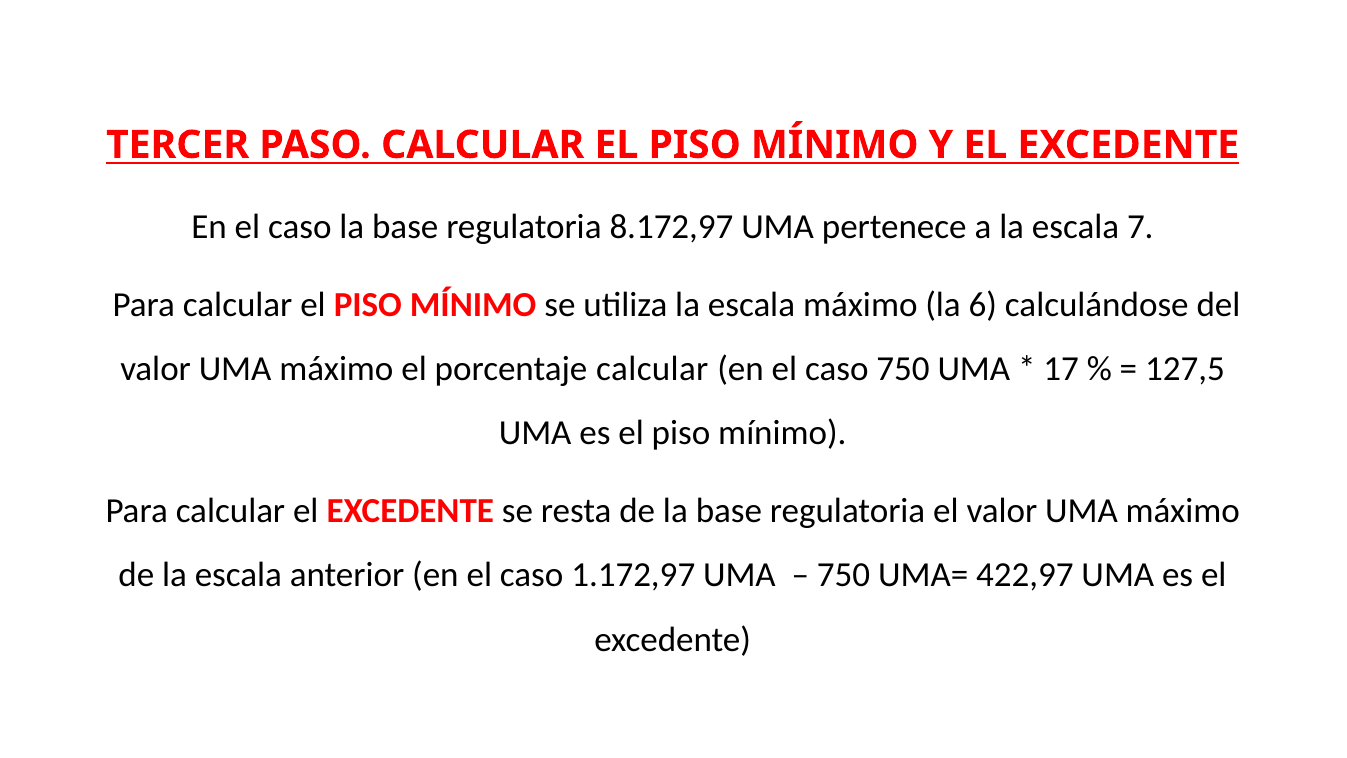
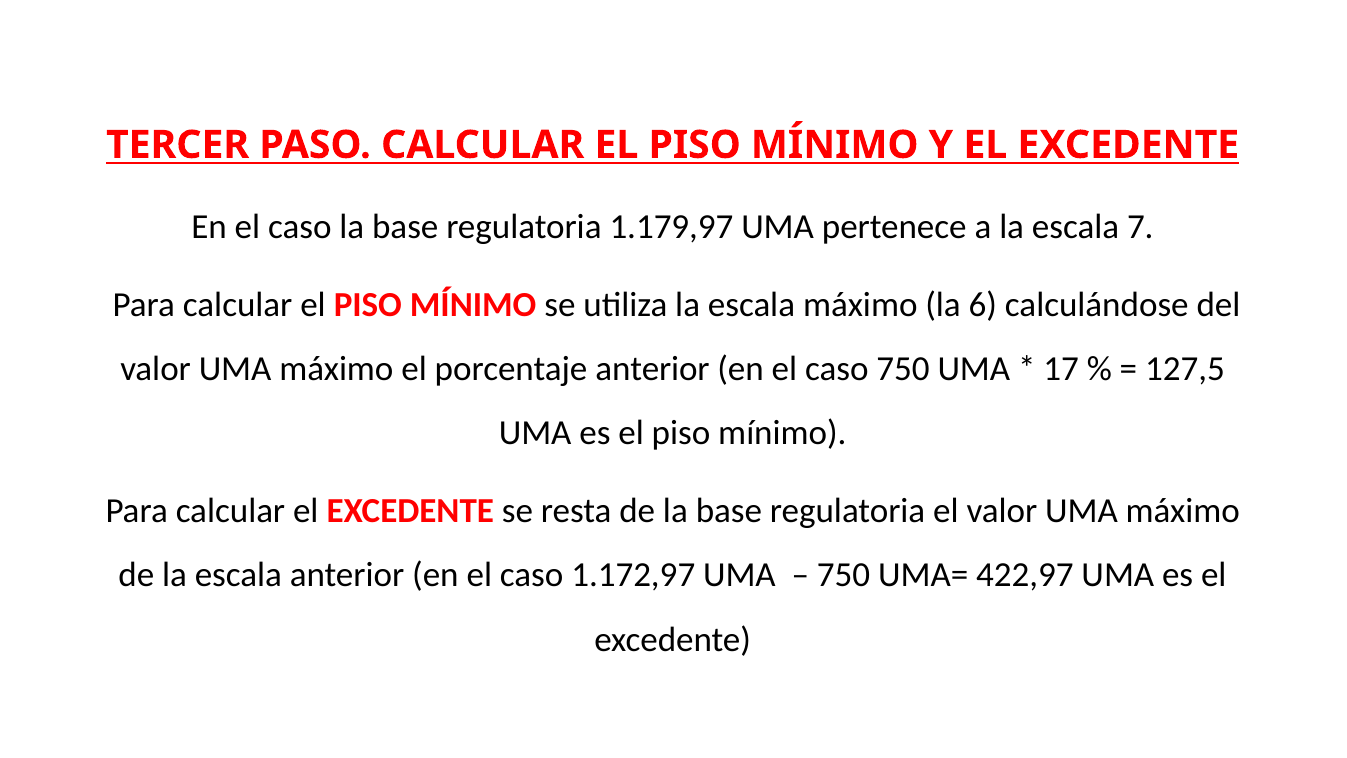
8.172,97: 8.172,97 -> 1.179,97 (671, 226)
porcentaje calcular: calcular -> anterior (653, 369)
